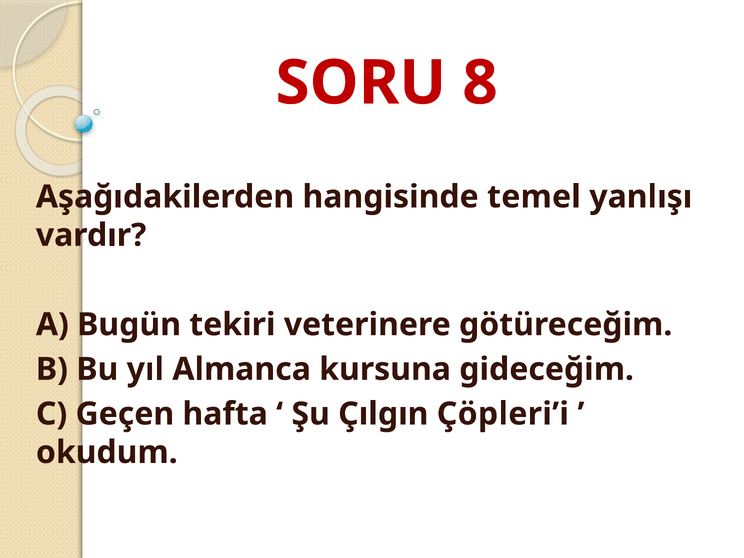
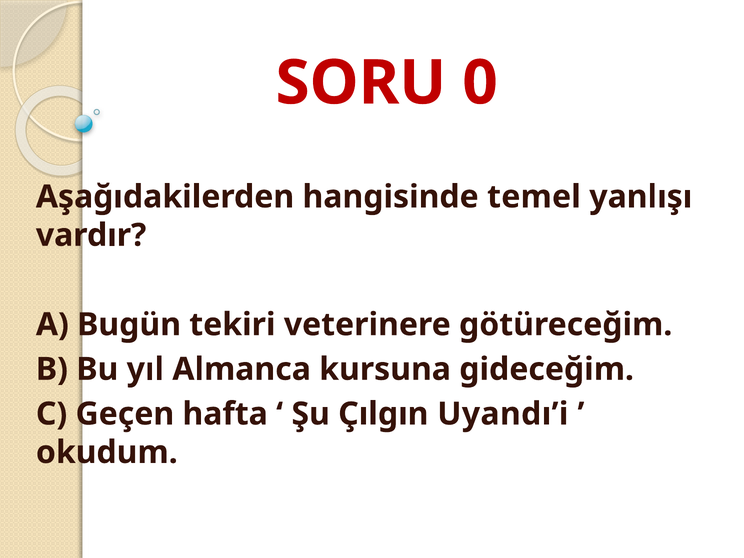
8: 8 -> 0 (480, 83)
Çöpleri’i: Çöpleri’i -> Uyandı’i (503, 414)
